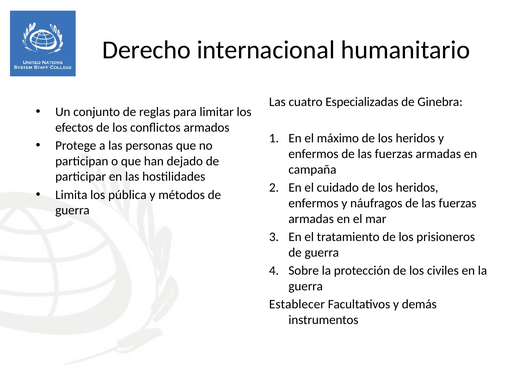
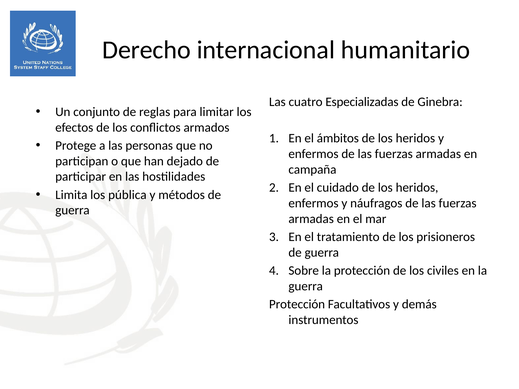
máximo: máximo -> ámbitos (338, 138)
Establecer: Establecer -> Protección (297, 305)
